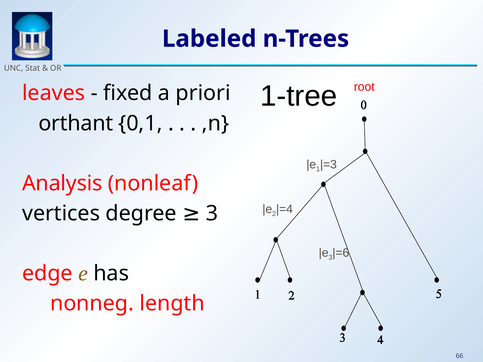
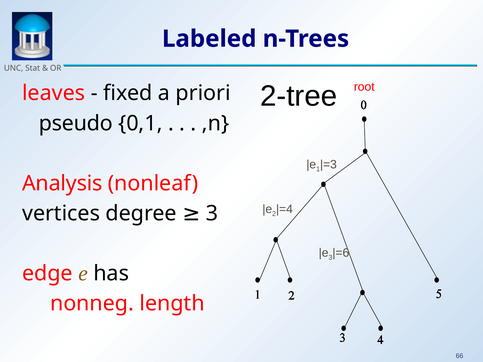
1-tree: 1-tree -> 2-tree (299, 96)
orthant: orthant -> pseudo (76, 123)
